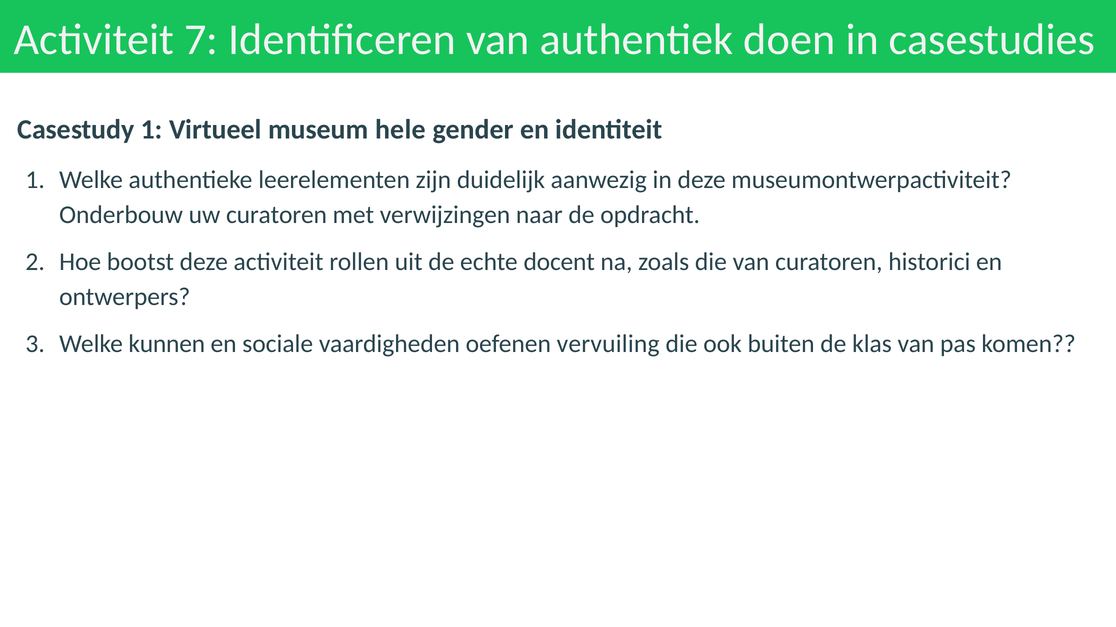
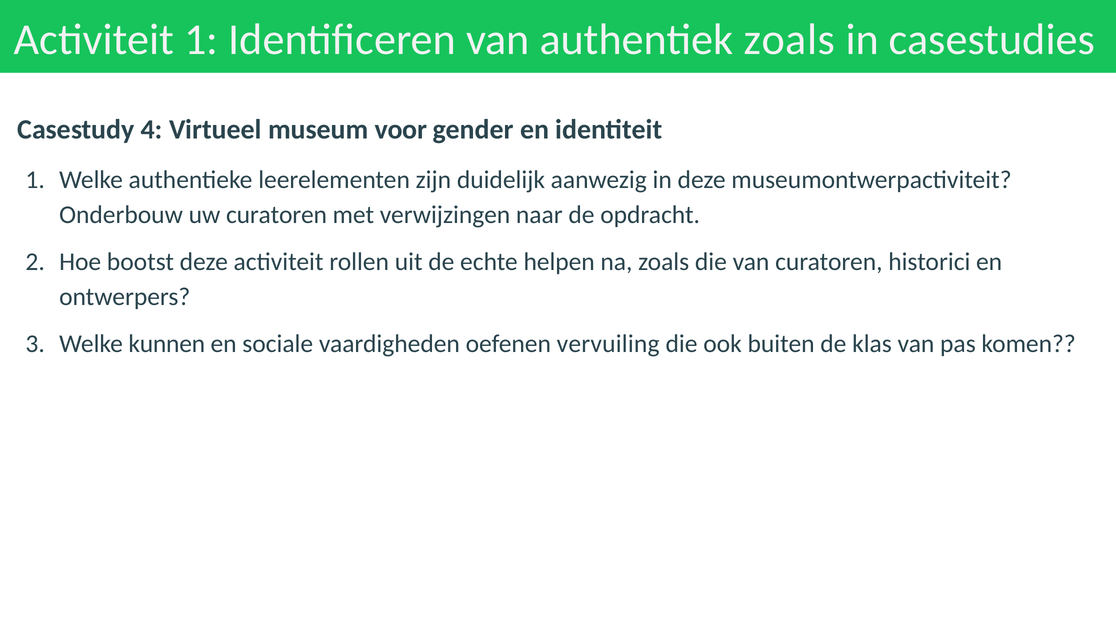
Activiteit 7: 7 -> 1 (201, 40)
authentiek doen: doen -> zoals (789, 40)
Casestudy 1: 1 -> 4 (152, 130)
hele: hele -> voor (401, 130)
docent: docent -> helpen (559, 262)
